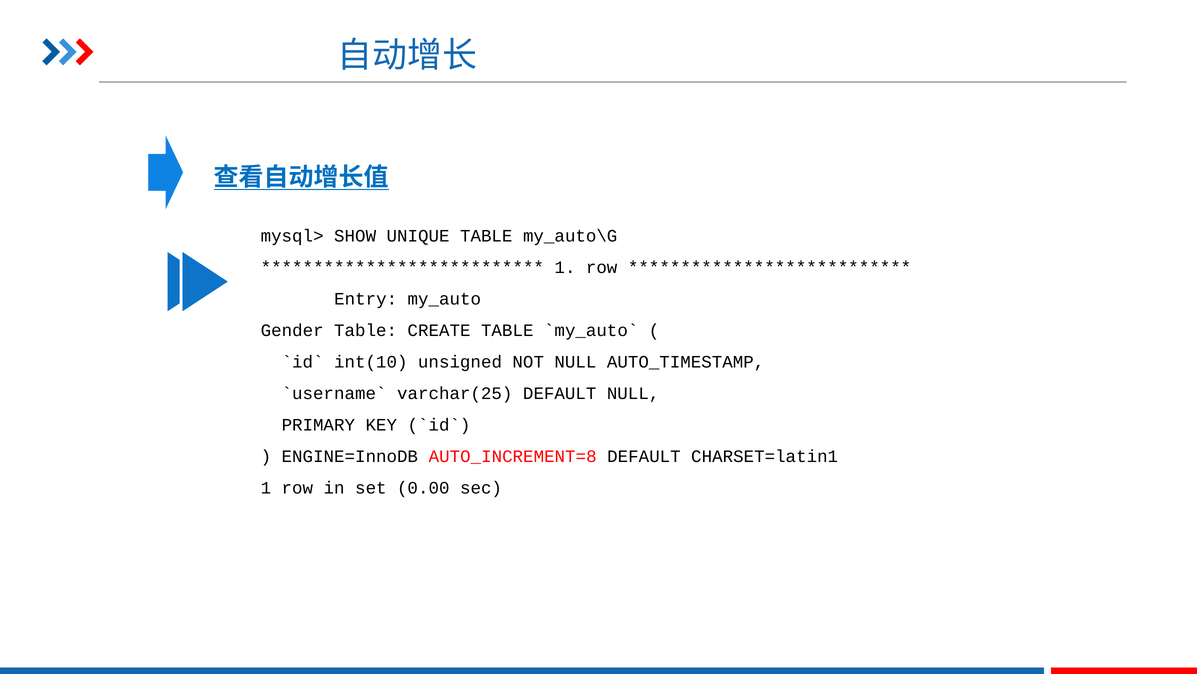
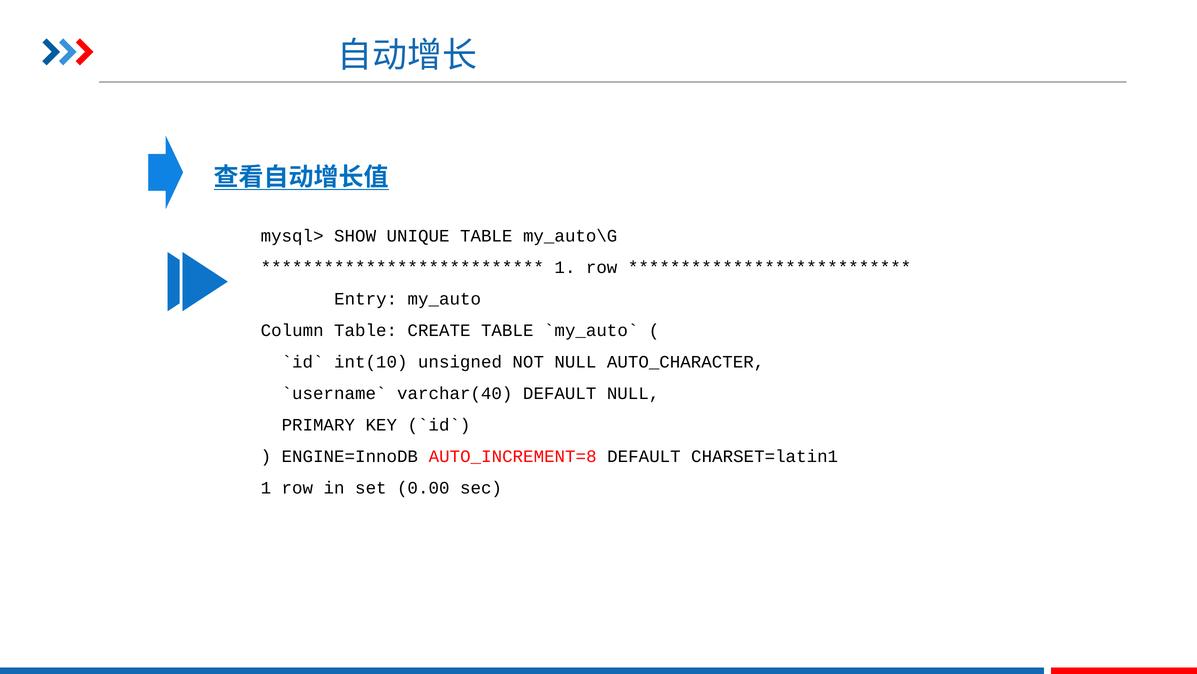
Gender: Gender -> Column (292, 330)
AUTO_TIMESTAMP: AUTO_TIMESTAMP -> AUTO_CHARACTER (686, 362)
varchar(25: varchar(25 -> varchar(40 (455, 393)
